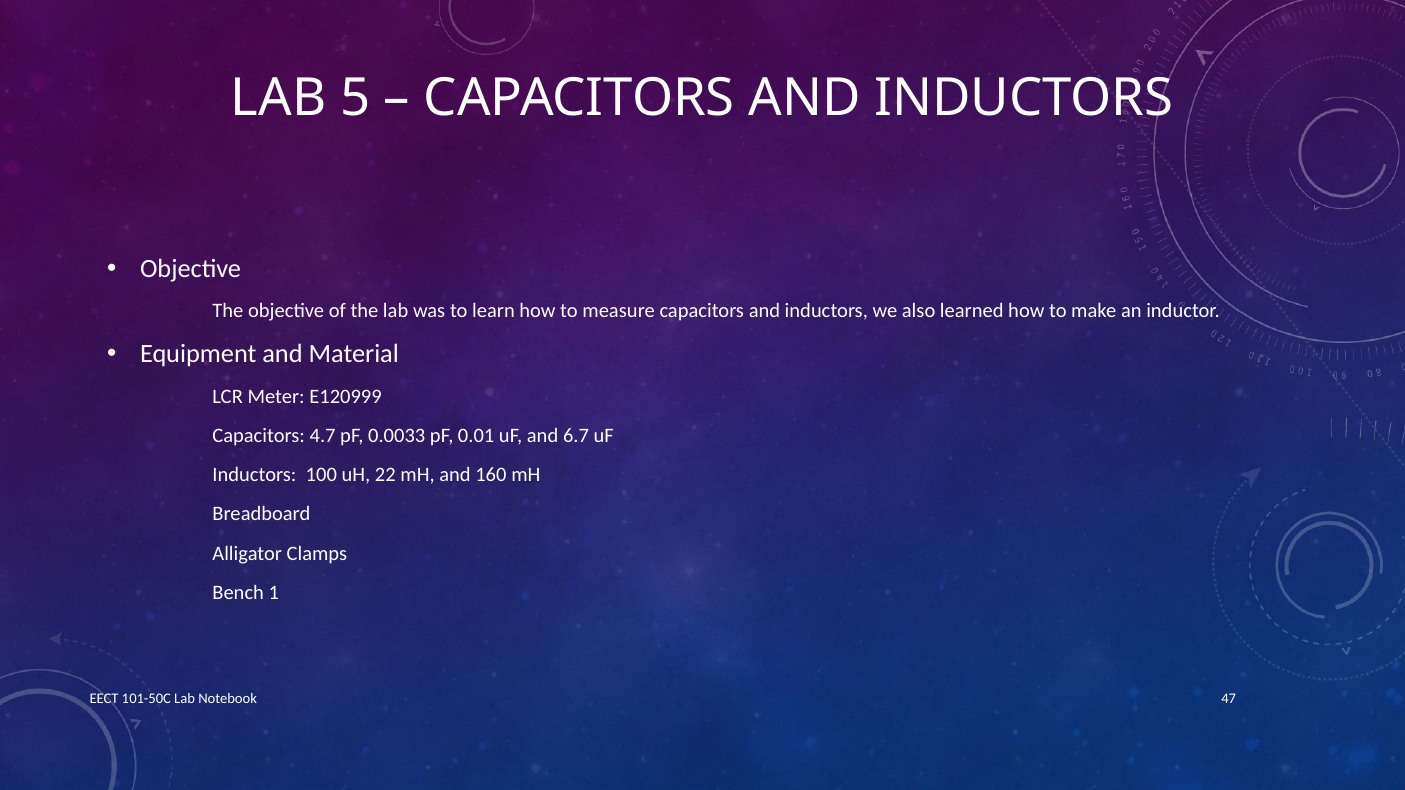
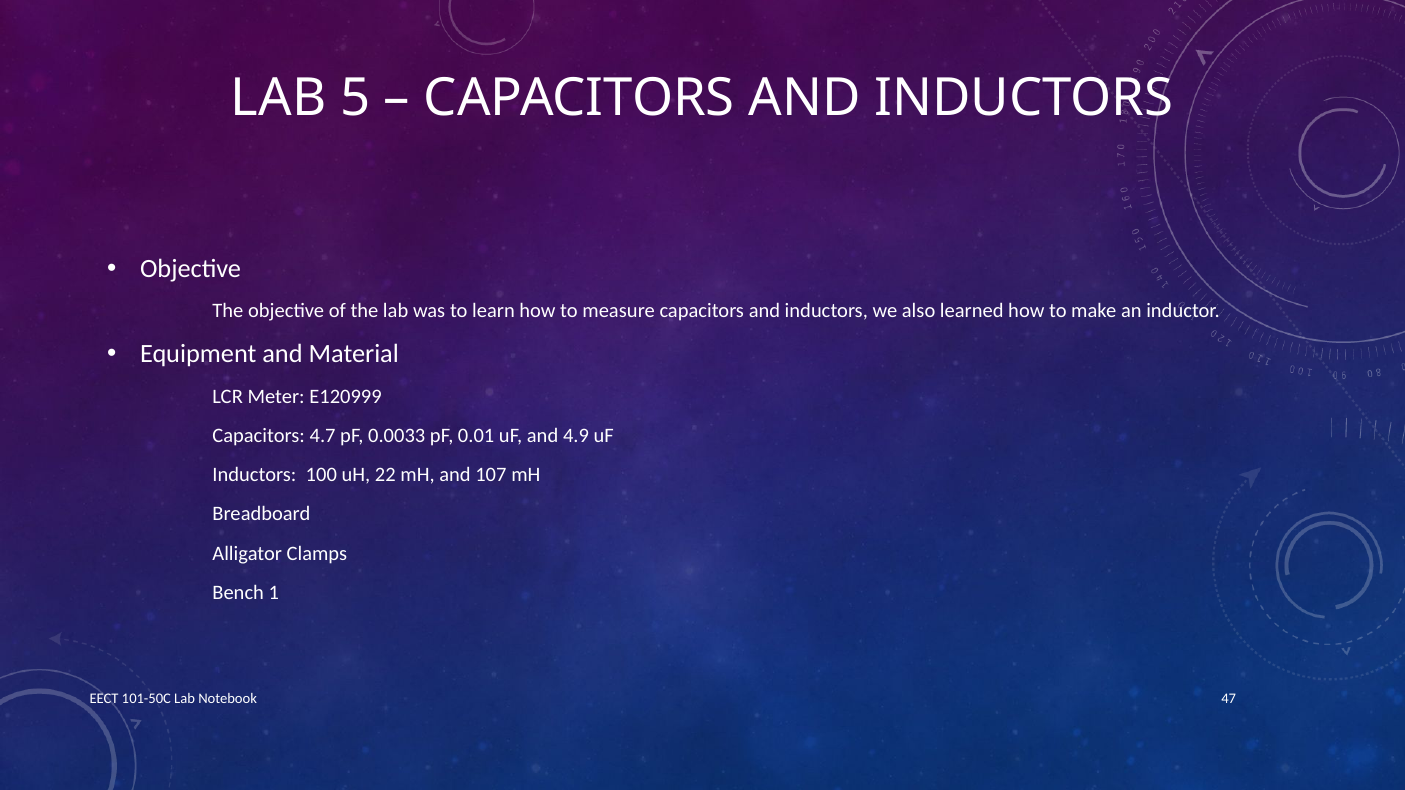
6.7: 6.7 -> 4.9 (576, 436)
160: 160 -> 107 (491, 475)
